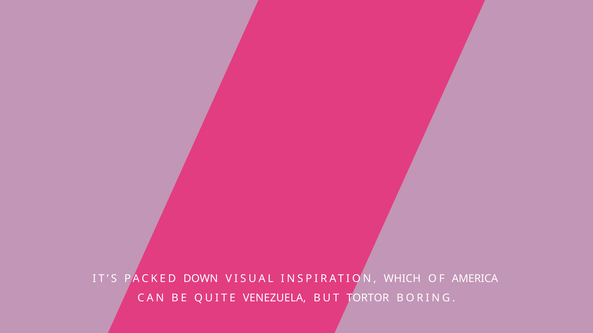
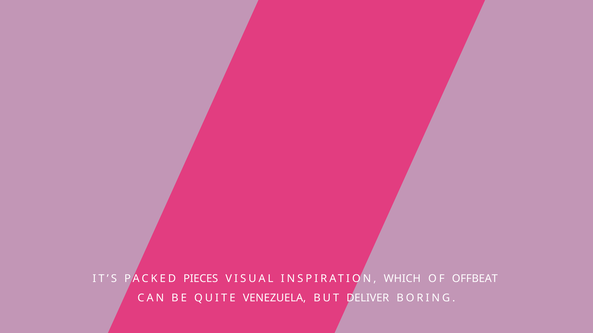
DOWN: DOWN -> PIECES (201, 279)
AMERICA: AMERICA -> OFFBEAT (475, 279)
TORTOR: TORTOR -> DELIVER (368, 298)
